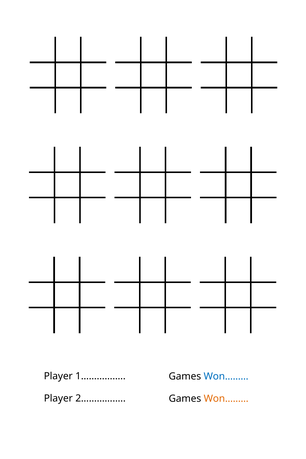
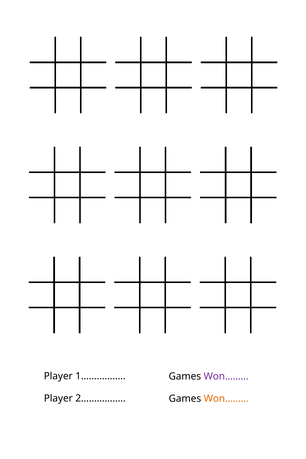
Won……… colour: blue -> purple (226, 376)
